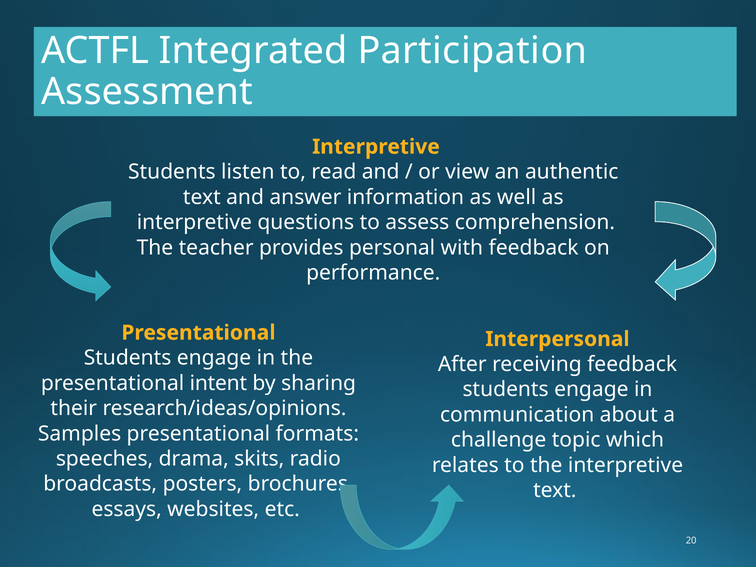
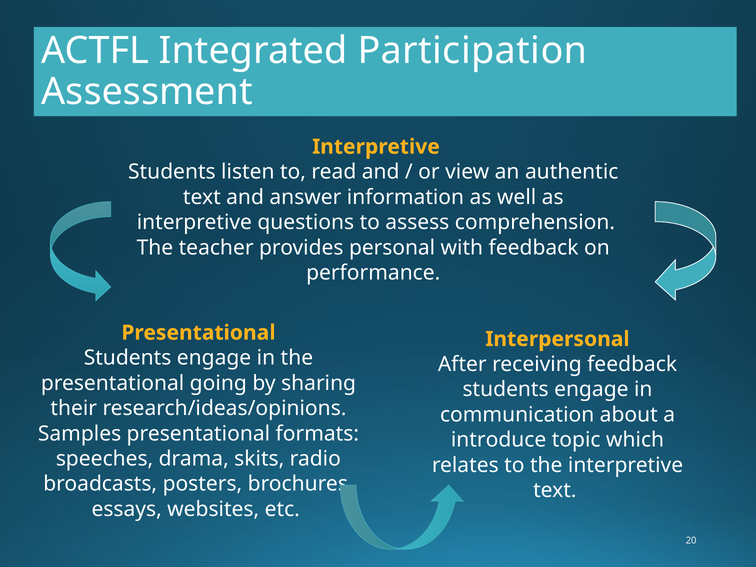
intent: intent -> going (218, 383)
challenge: challenge -> introduce (499, 440)
